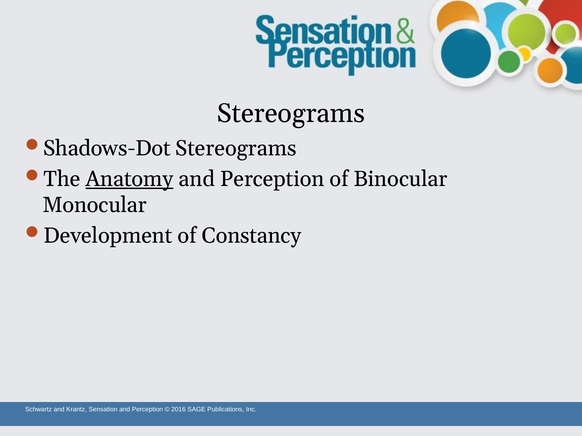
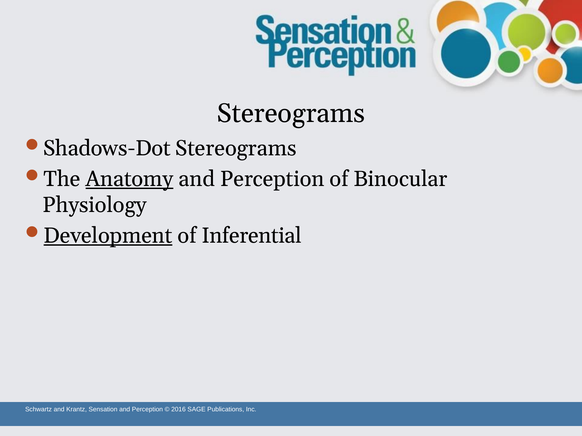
Monocular: Monocular -> Physiology (95, 205)
Development underline: none -> present (108, 236)
Constancy: Constancy -> Inferential (252, 236)
